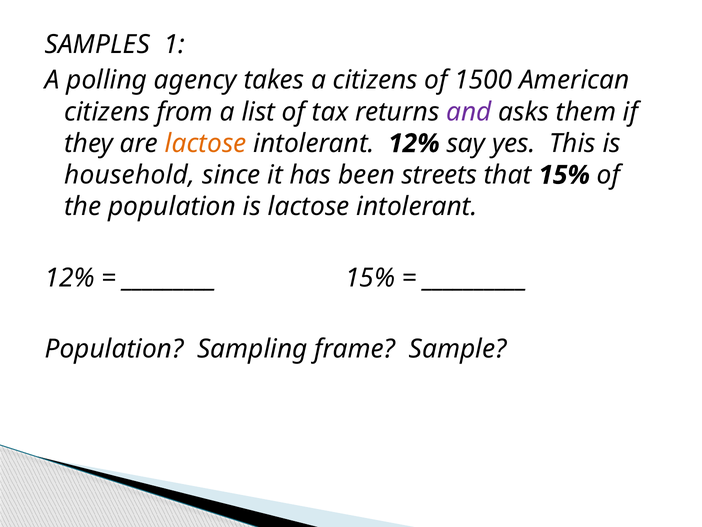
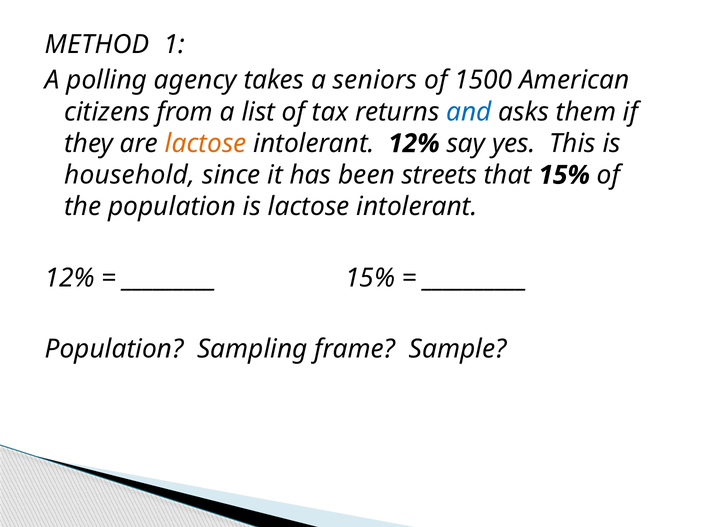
SAMPLES: SAMPLES -> METHOD (97, 45)
a citizens: citizens -> seniors (375, 80)
and colour: purple -> blue (469, 112)
